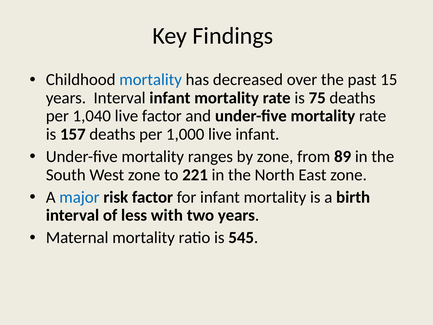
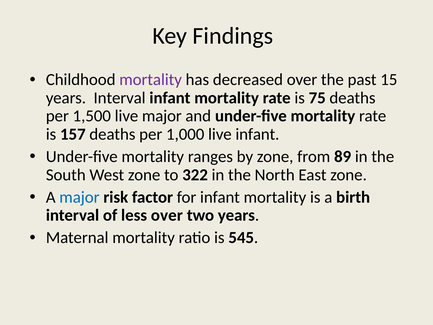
mortality colour: blue -> purple (151, 80)
1,040: 1,040 -> 1,500 (92, 116)
live factor: factor -> major (162, 116)
221: 221 -> 322 (195, 175)
less with: with -> over (167, 215)
